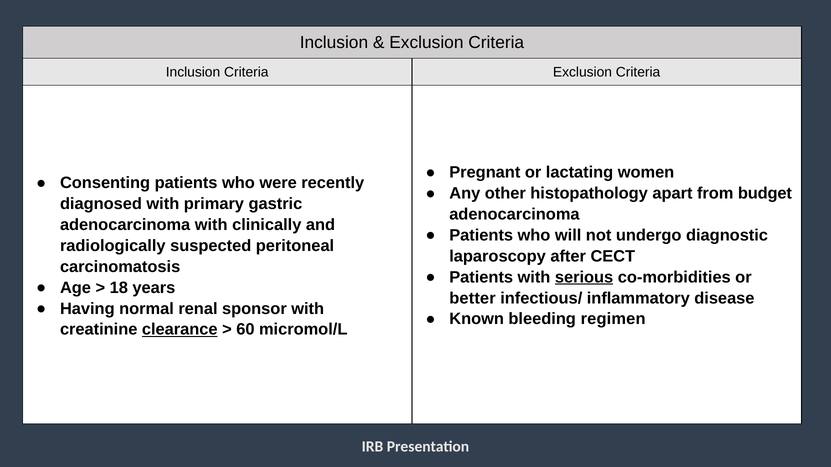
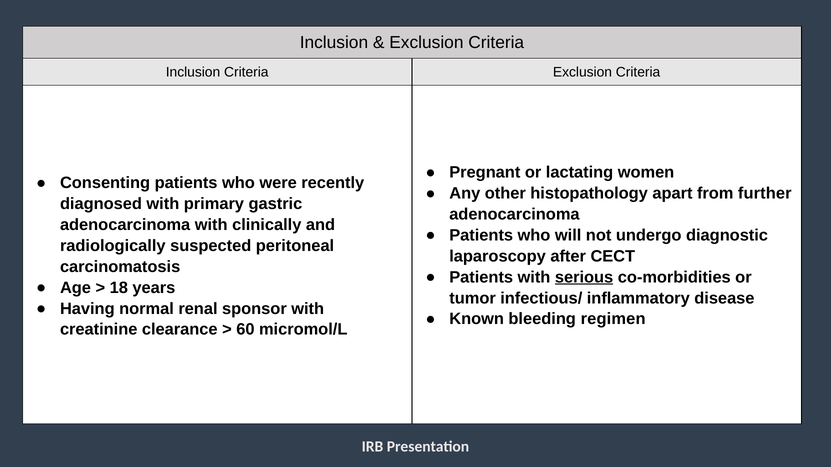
budget: budget -> further (765, 193)
better: better -> tumor (473, 298)
clearance underline: present -> none (180, 330)
